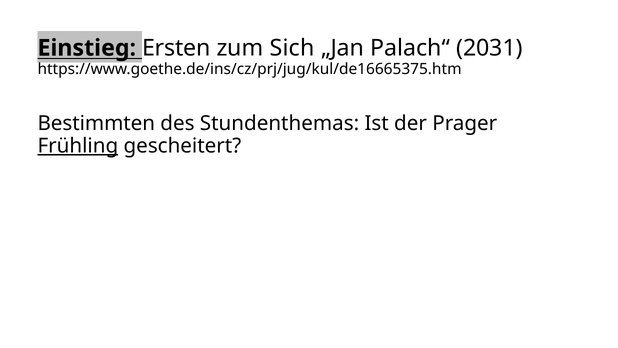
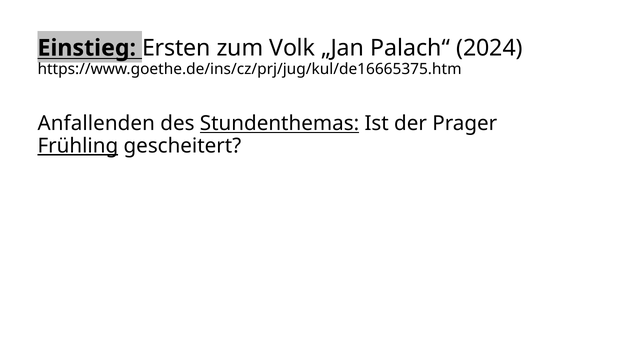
Sich: Sich -> Volk (292, 48)
2031: 2031 -> 2024 (490, 48)
Bestimmten: Bestimmten -> Anfallenden (96, 124)
Stundenthemas underline: none -> present (280, 124)
